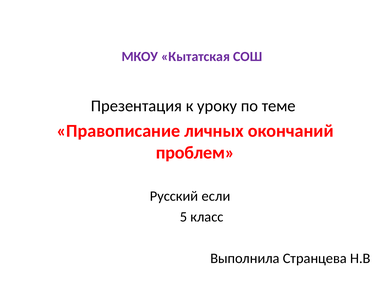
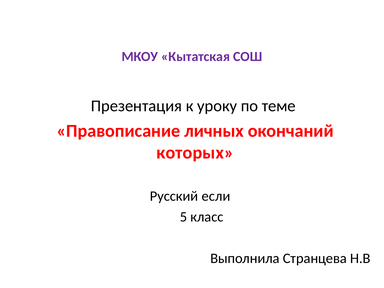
проблем: проблем -> которых (195, 153)
